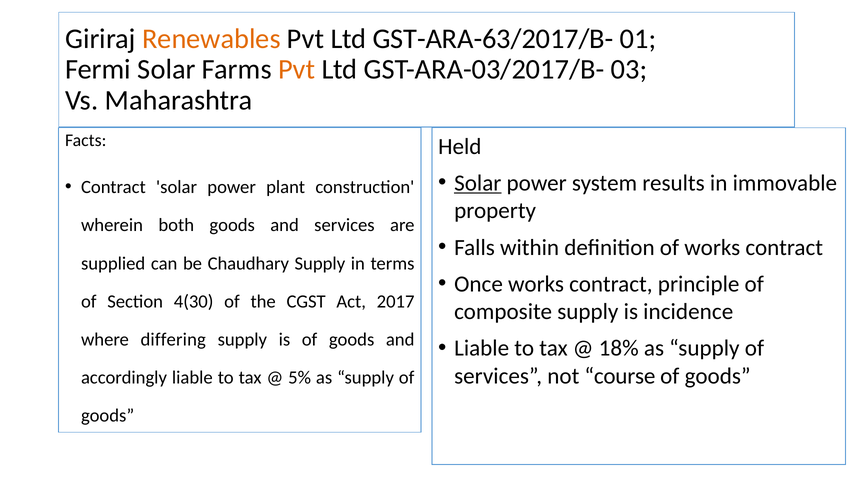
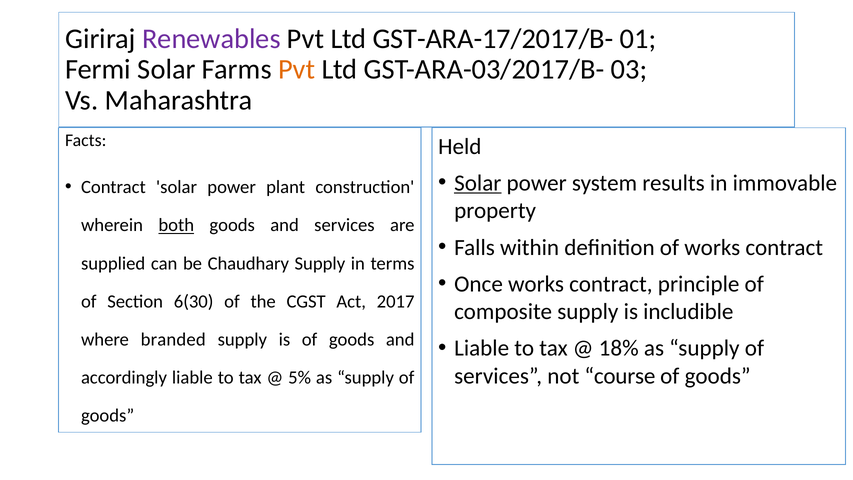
Renewables colour: orange -> purple (211, 39)
GST-ARA-63/2017/B-: GST-ARA-63/2017/B- -> GST-ARA-17/2017/B- (493, 39)
both underline: none -> present (176, 225)
4(30: 4(30 -> 6(30 (194, 301)
incidence: incidence -> includible (688, 312)
differing: differing -> branded (173, 339)
